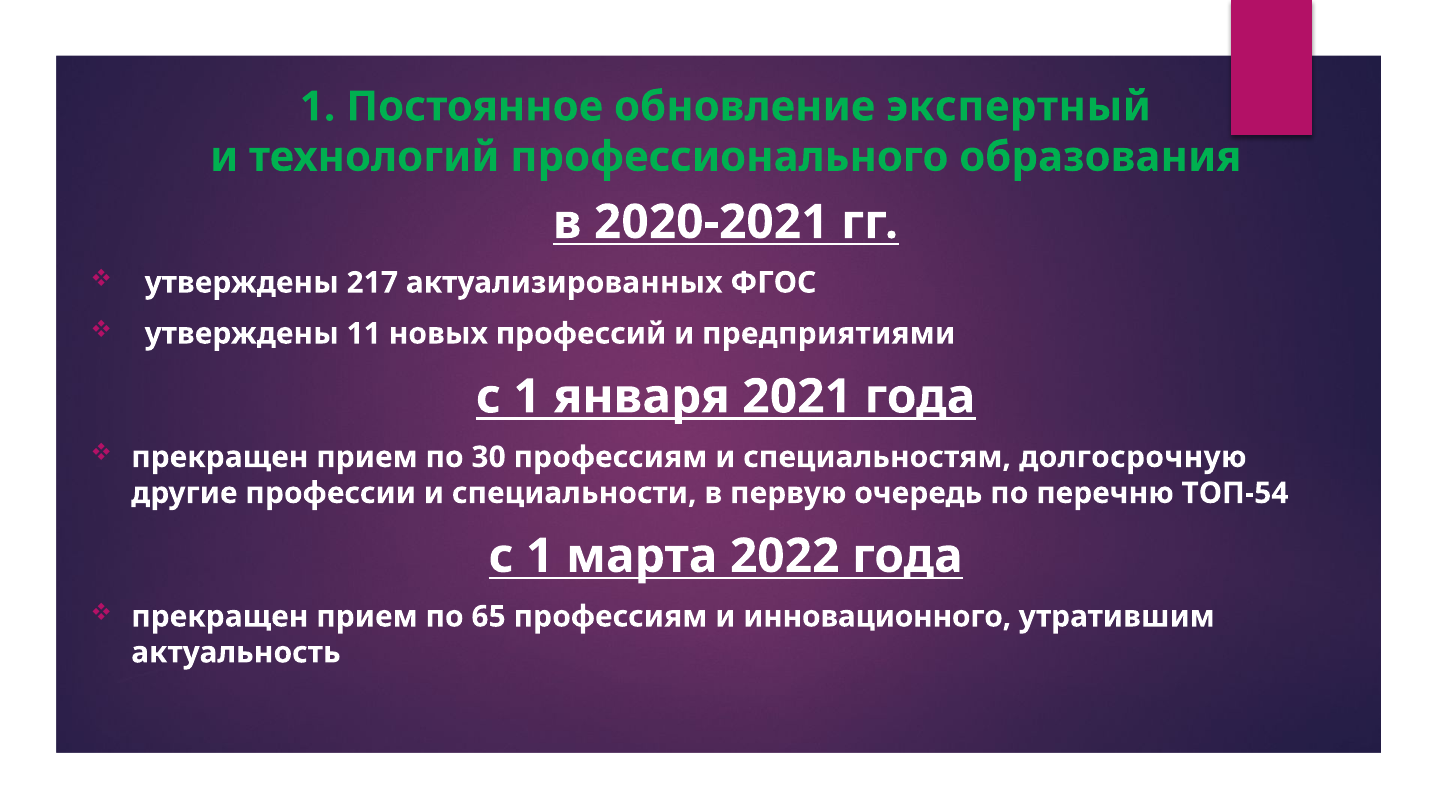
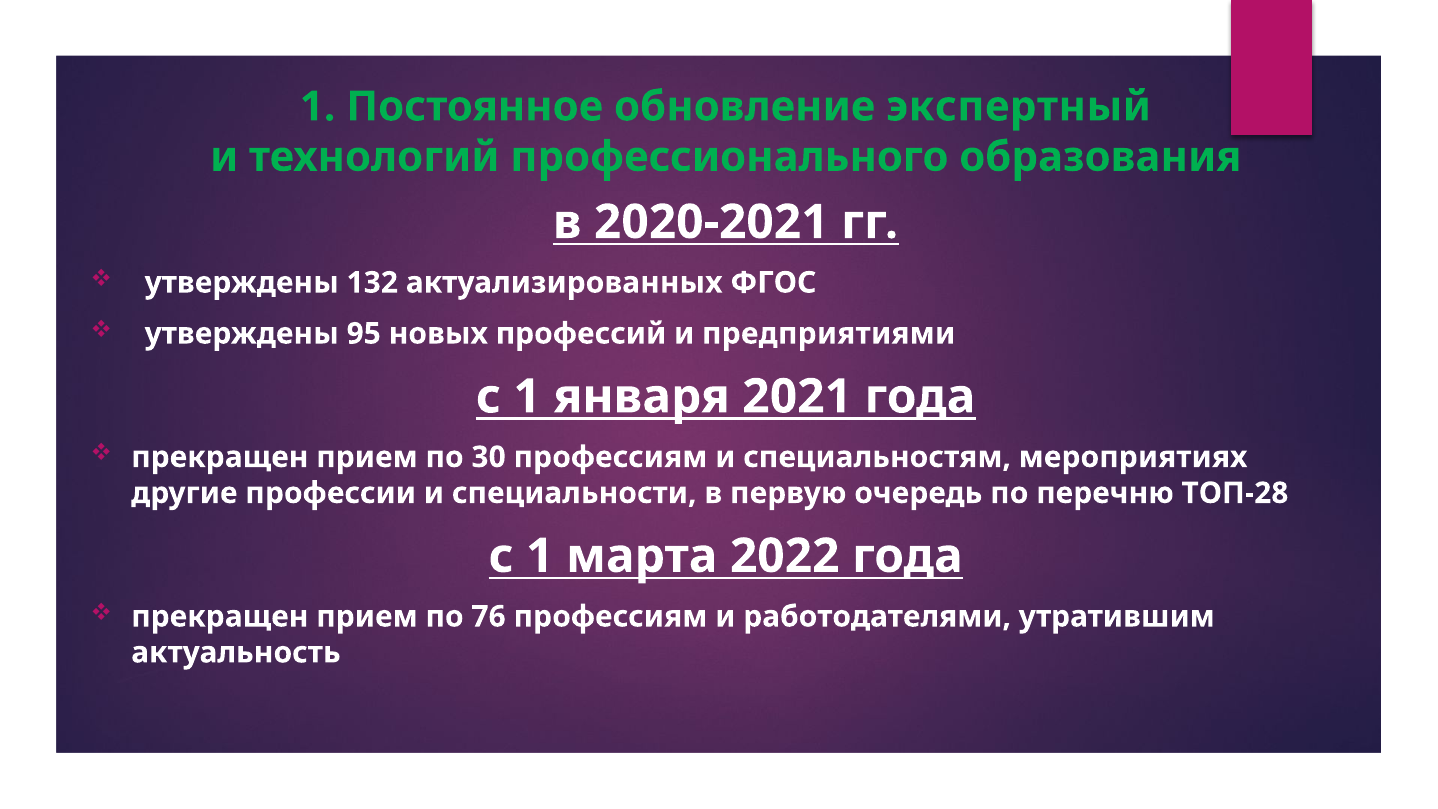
217: 217 -> 132 (372, 283)
11: 11 -> 95 (364, 334)
долгосрочную: долгосрочную -> мероприятиях (1133, 457)
ТОП-54: ТОП-54 -> ТОП-28 (1235, 493)
65: 65 -> 76 (489, 617)
инновационного: инновационного -> работодателями (877, 617)
